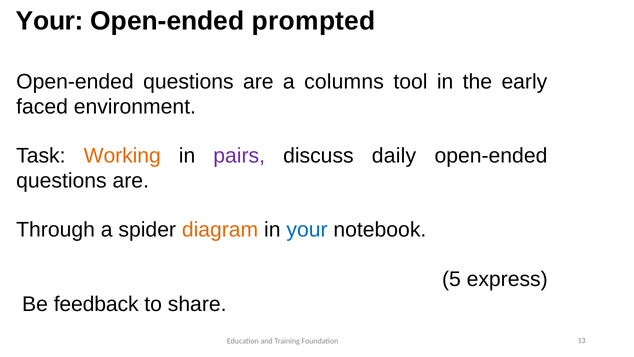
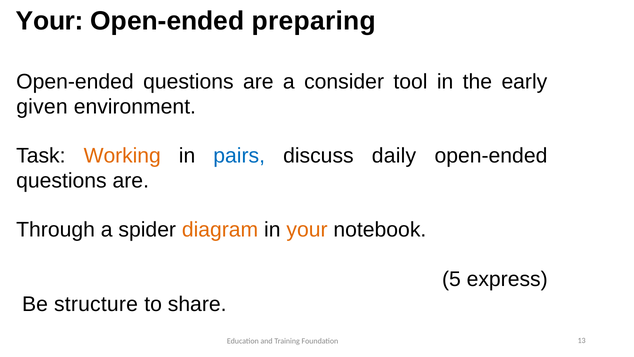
prompted: prompted -> preparing (314, 21)
columns: columns -> consider (344, 82)
faced: faced -> given (42, 106)
pairs colour: purple -> blue (239, 156)
your colour: blue -> orange (307, 230)
feedback: feedback -> structure (96, 304)
